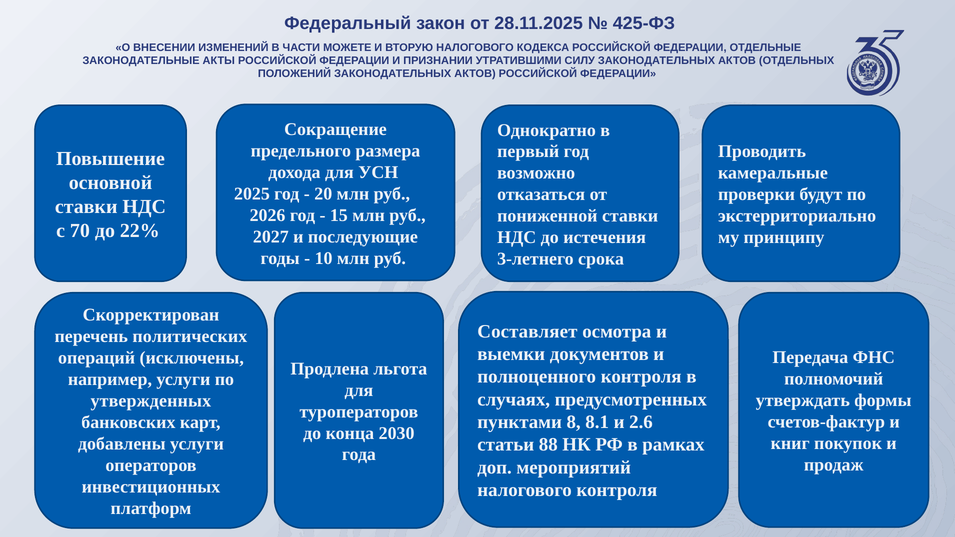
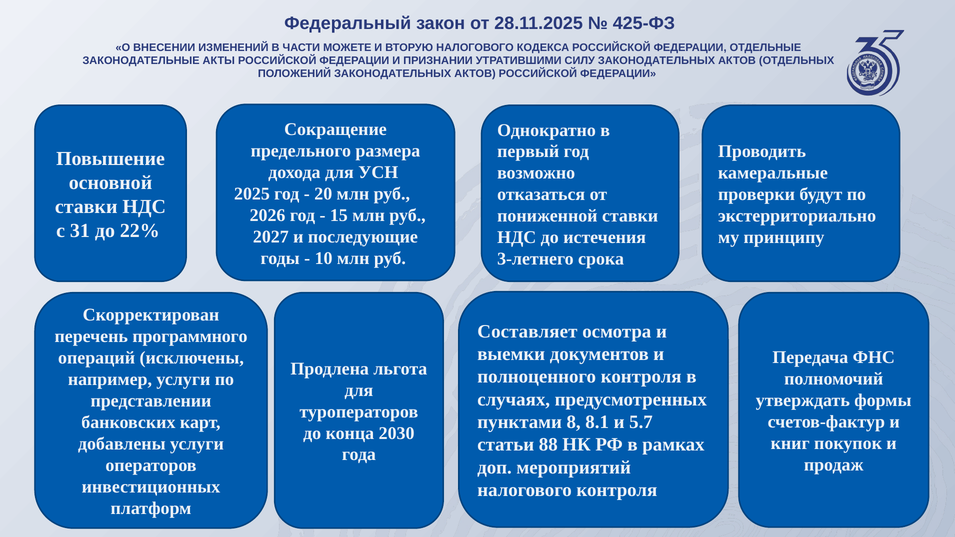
70: 70 -> 31 (80, 231)
политических: политических -> программного (190, 337)
утвержденных: утвержденных -> представлении (151, 401)
2.6: 2.6 -> 5.7 (641, 422)
